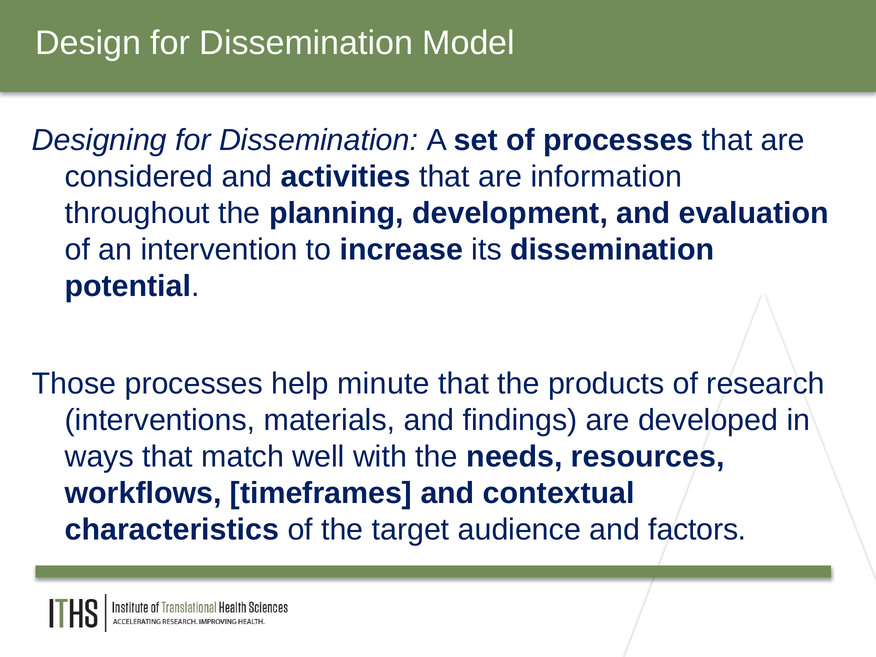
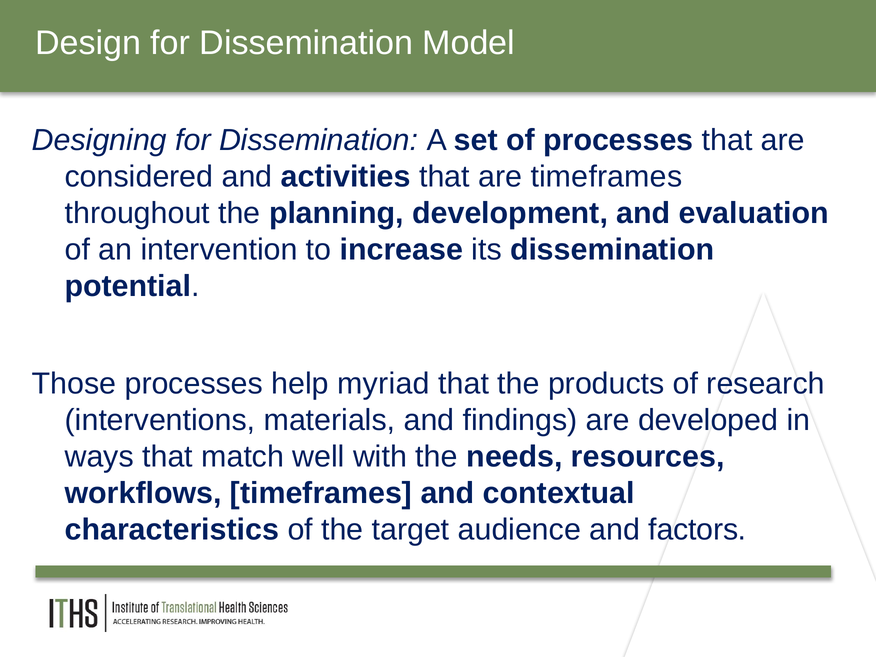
are information: information -> timeframes (606, 177)
minute: minute -> myriad (383, 384)
